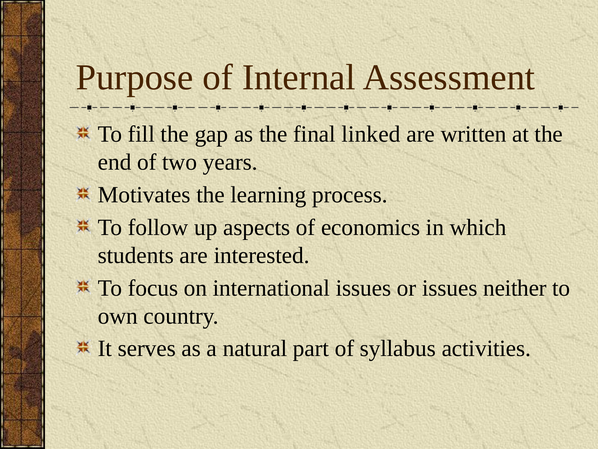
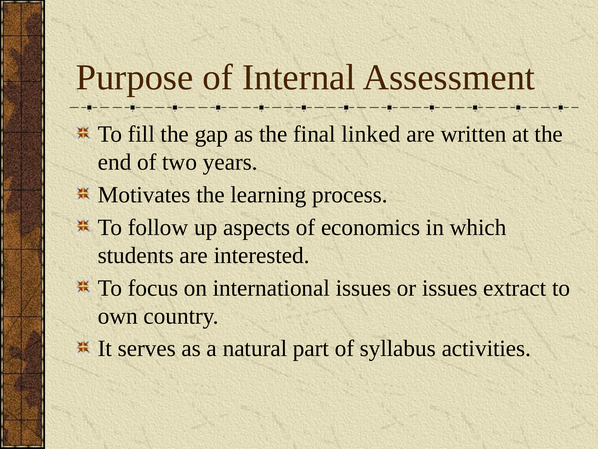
neither: neither -> extract (515, 288)
